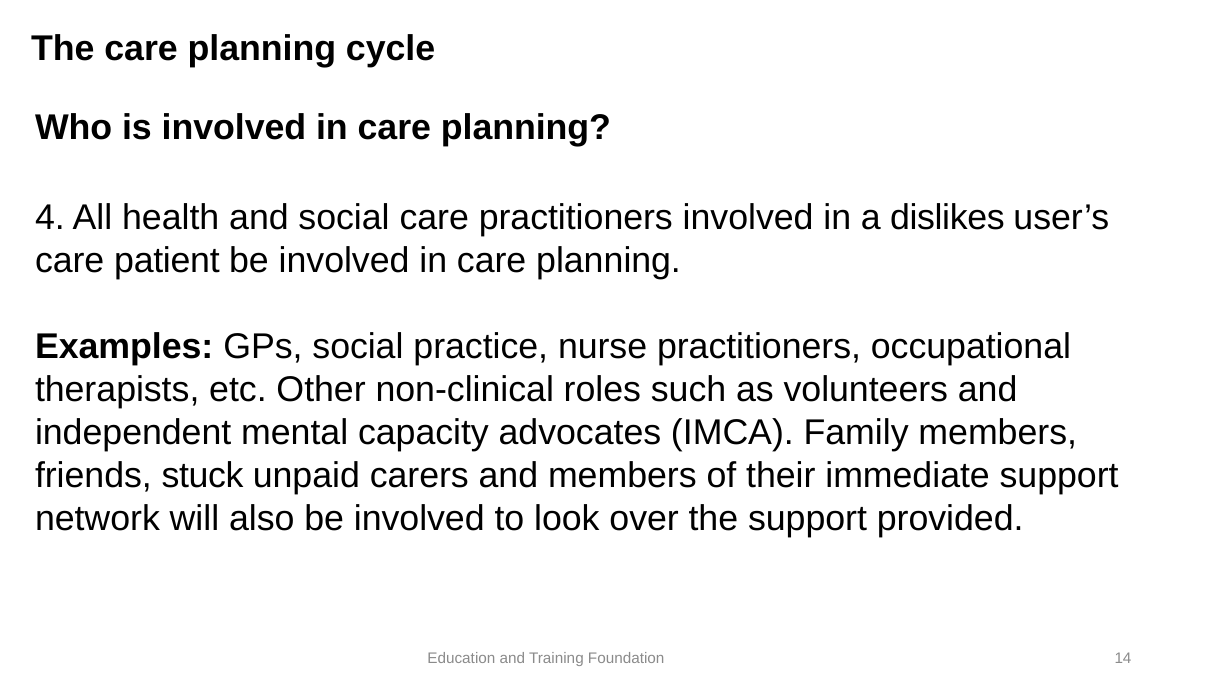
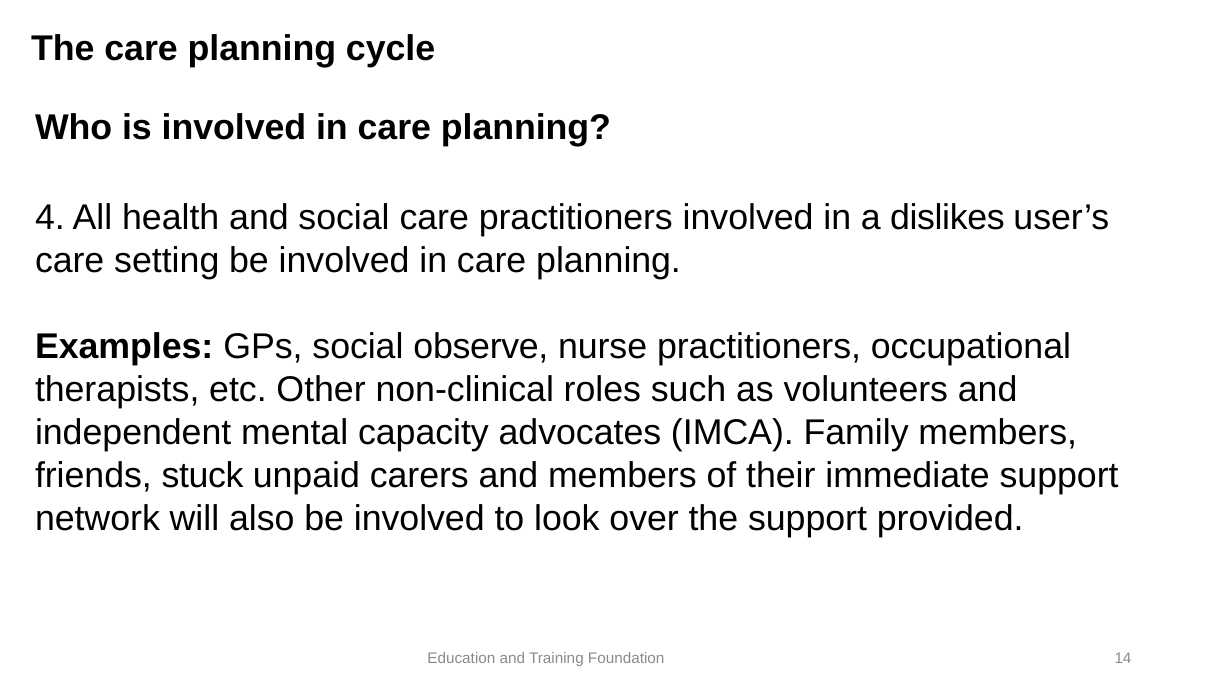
patient: patient -> setting (167, 261)
practice: practice -> observe (481, 347)
